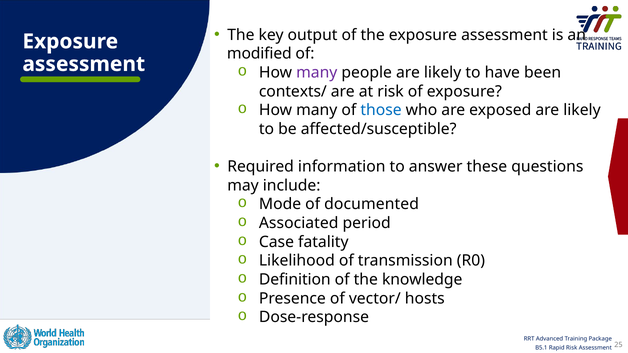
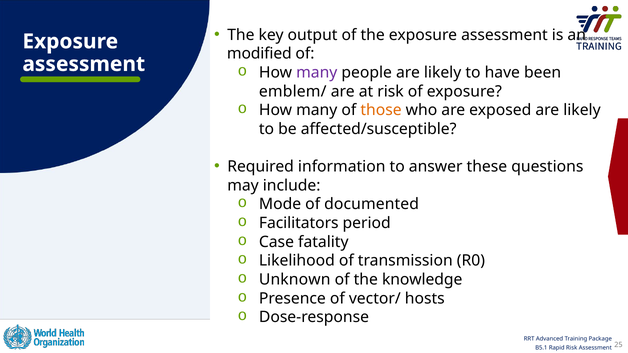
contexts/: contexts/ -> emblem/ (293, 91)
those colour: blue -> orange (381, 110)
Associated: Associated -> Facilitators (299, 223)
Definition: Definition -> Unknown (295, 280)
